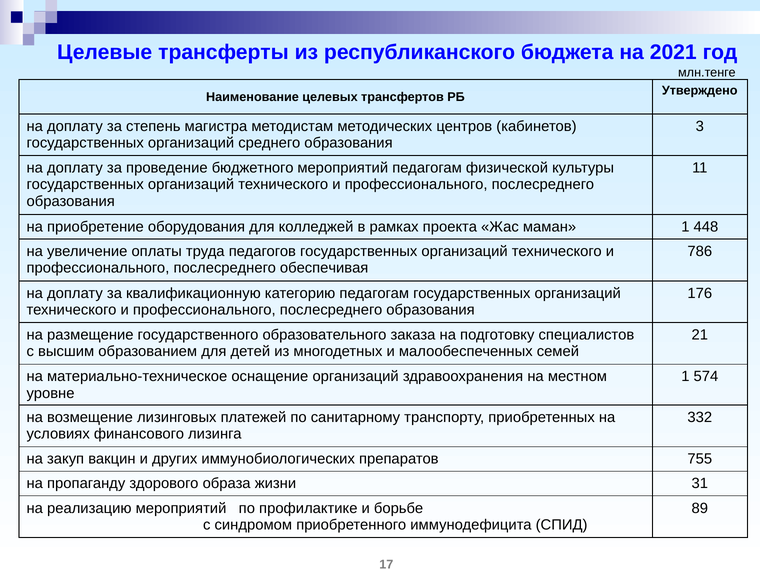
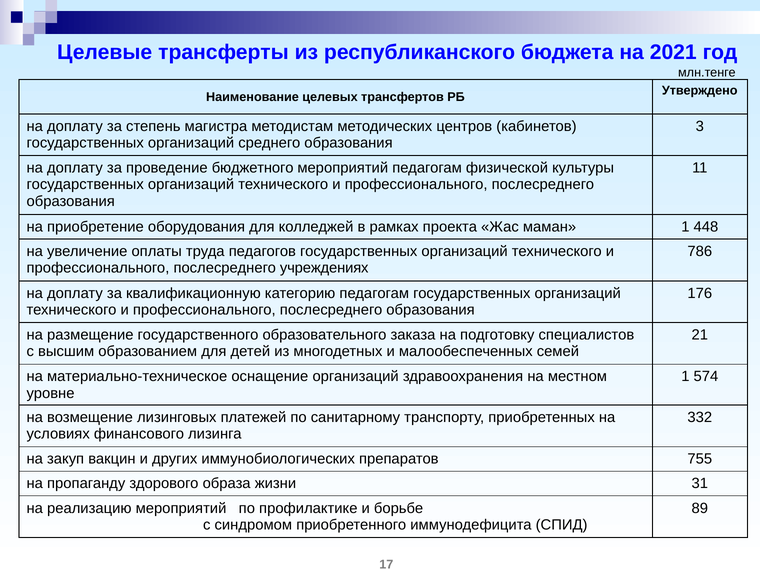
обеспечивая: обеспечивая -> учреждениях (324, 268)
